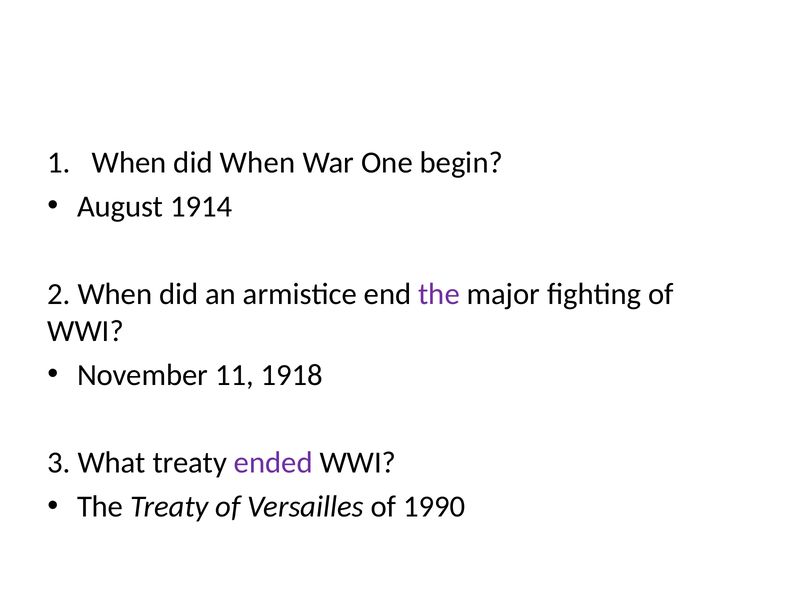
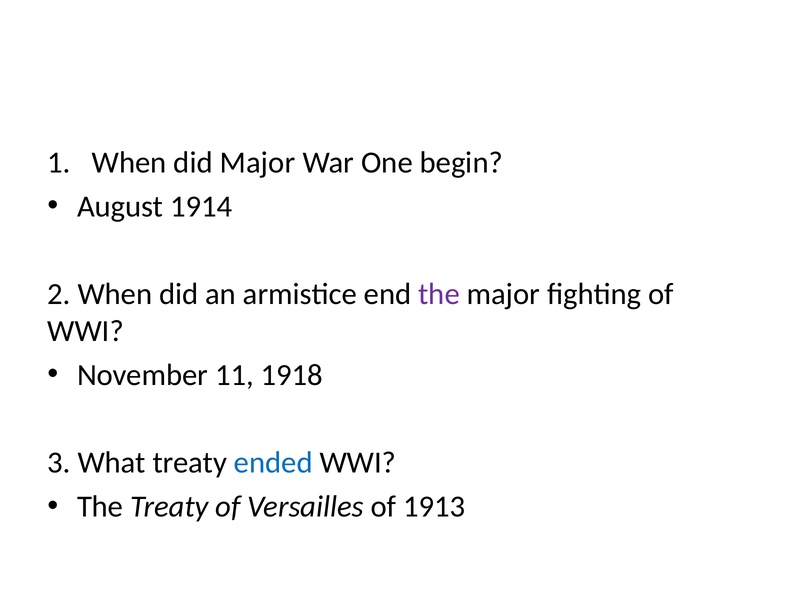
did When: When -> Major (258, 163)
ended colour: purple -> blue (273, 463)
1990: 1990 -> 1913 (434, 507)
